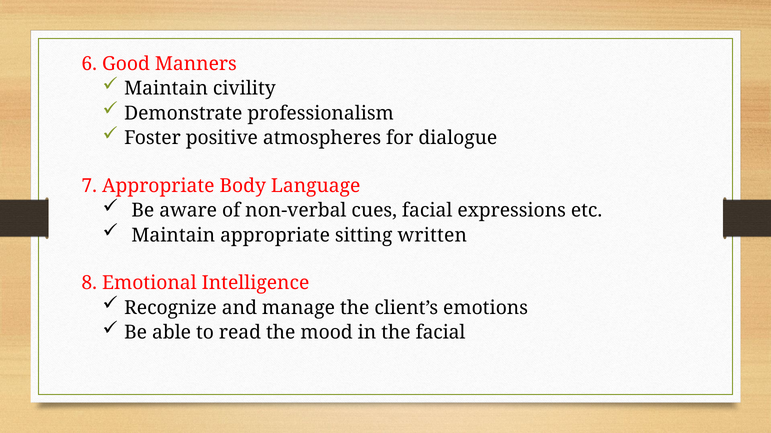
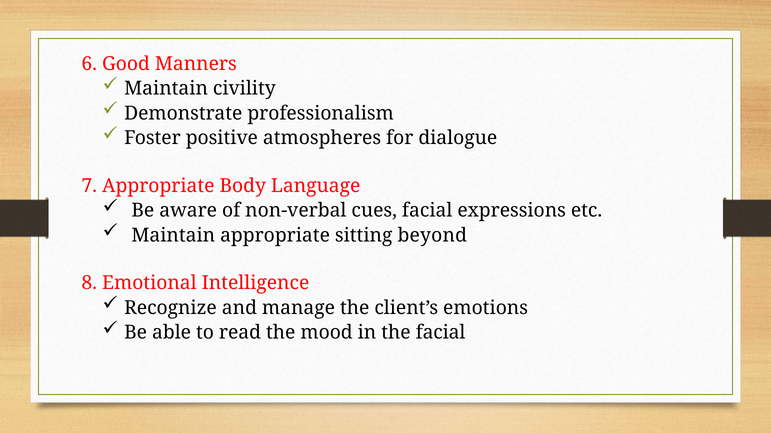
written: written -> beyond (432, 236)
